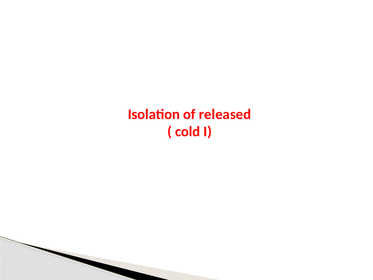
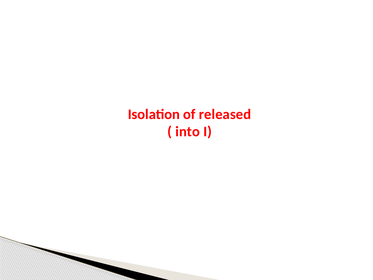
cold: cold -> into (188, 132)
